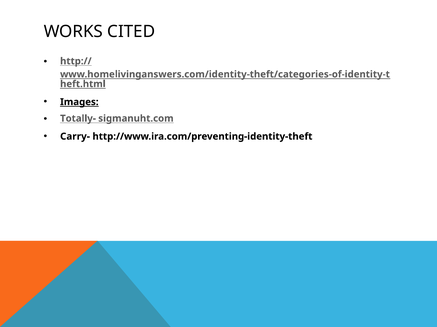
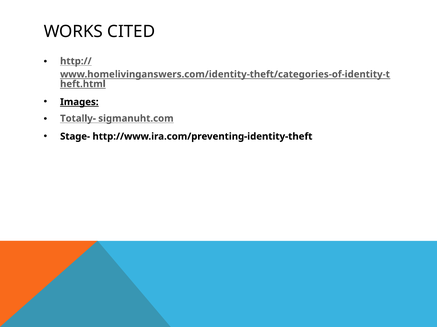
Carry-: Carry- -> Stage- (75, 137)
